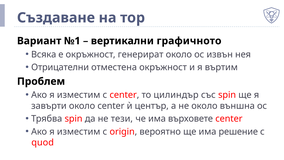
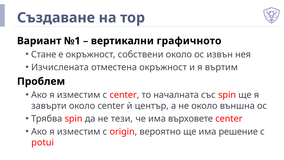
Всяка: Всяка -> Стане (44, 54)
генерират: генерират -> собствени (141, 54)
Отрицателни: Отрицателни -> Изчислената (60, 67)
цилиндър: цилиндър -> началната (176, 95)
quod: quod -> potui (43, 142)
